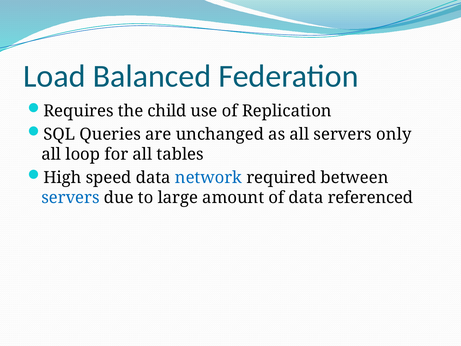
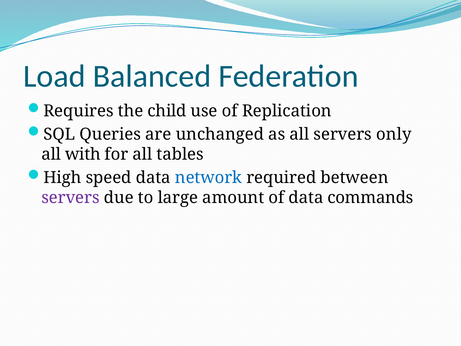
loop: loop -> with (83, 154)
servers colour: blue -> purple (70, 197)
referenced: referenced -> commands (370, 197)
